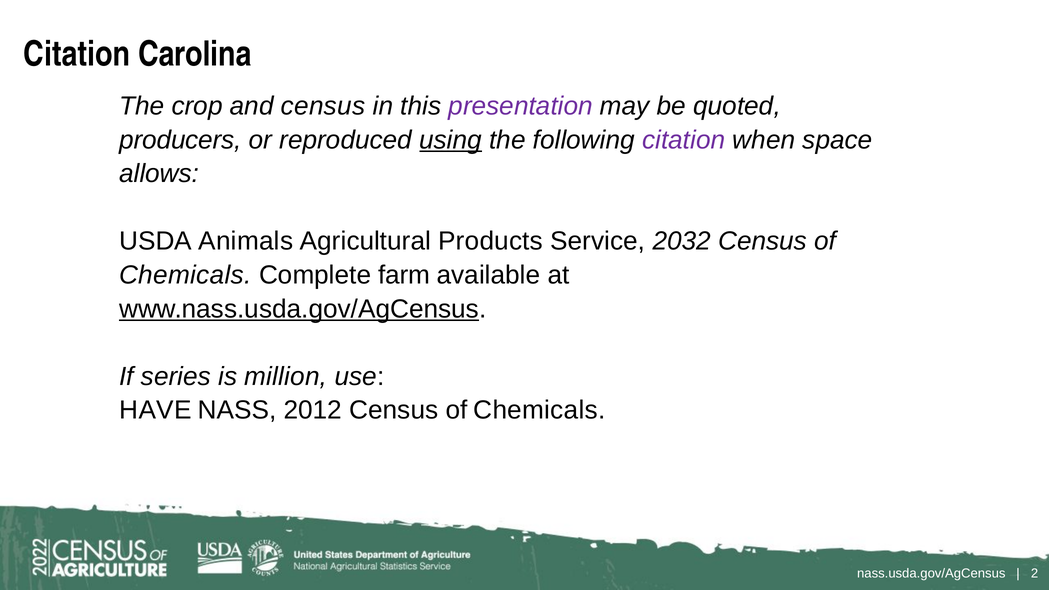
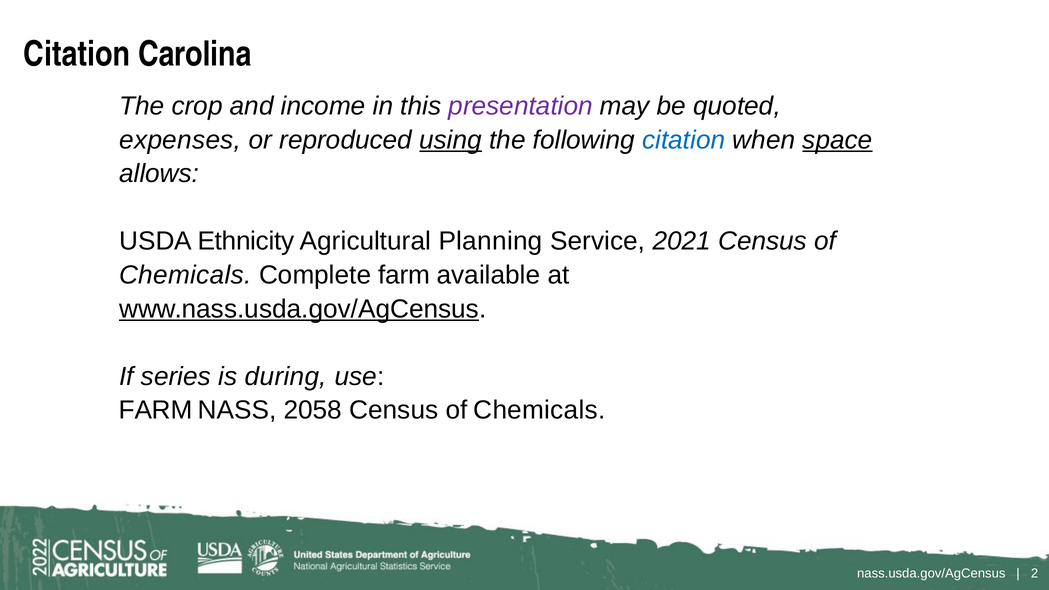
and census: census -> income (323, 106)
producers: producers -> expenses (180, 140)
citation colour: purple -> blue (684, 140)
space underline: none -> present (837, 140)
Animals: Animals -> Ethnicity (246, 241)
Products: Products -> Planning (491, 241)
2032: 2032 -> 2021 (682, 241)
million: million -> during (286, 376)
HAVE: HAVE -> FARM (156, 410)
2012: 2012 -> 2058 (313, 410)
